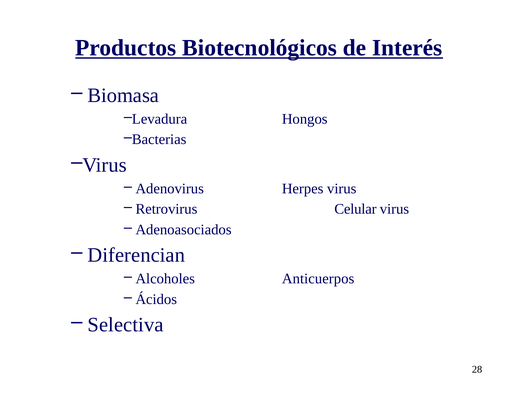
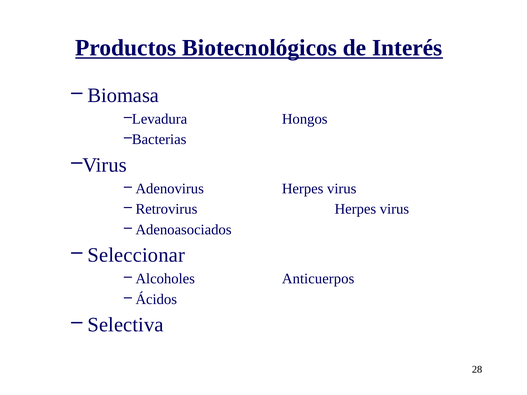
Retrovirus Celular: Celular -> Herpes (355, 209)
Diferencian: Diferencian -> Seleccionar (136, 255)
